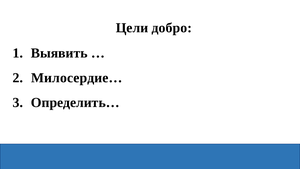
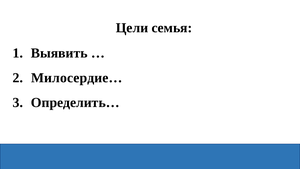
добро: добро -> семья (172, 28)
